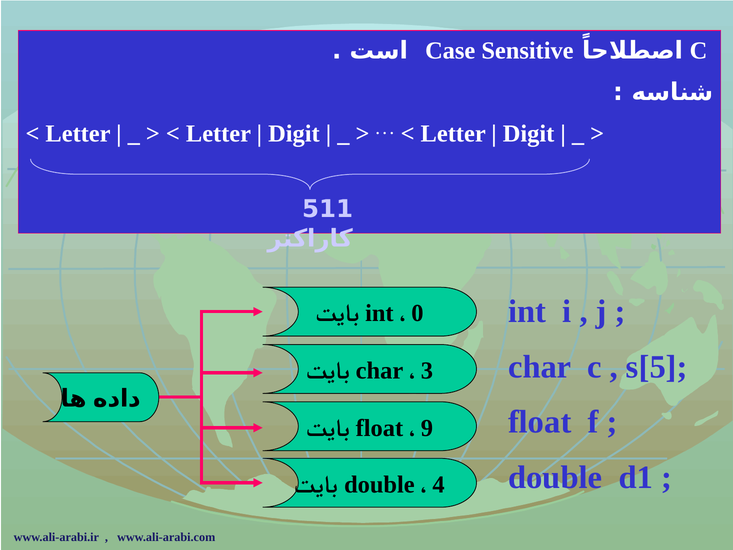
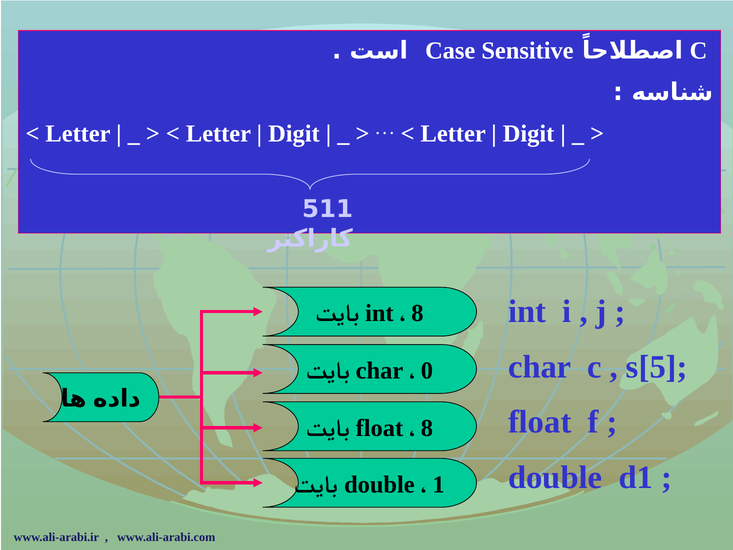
0: 0 -> 8 (417, 313)
3: 3 -> 0 (427, 370)
9: 9 -> 8 (427, 428)
4: 4 -> 1 (439, 484)
